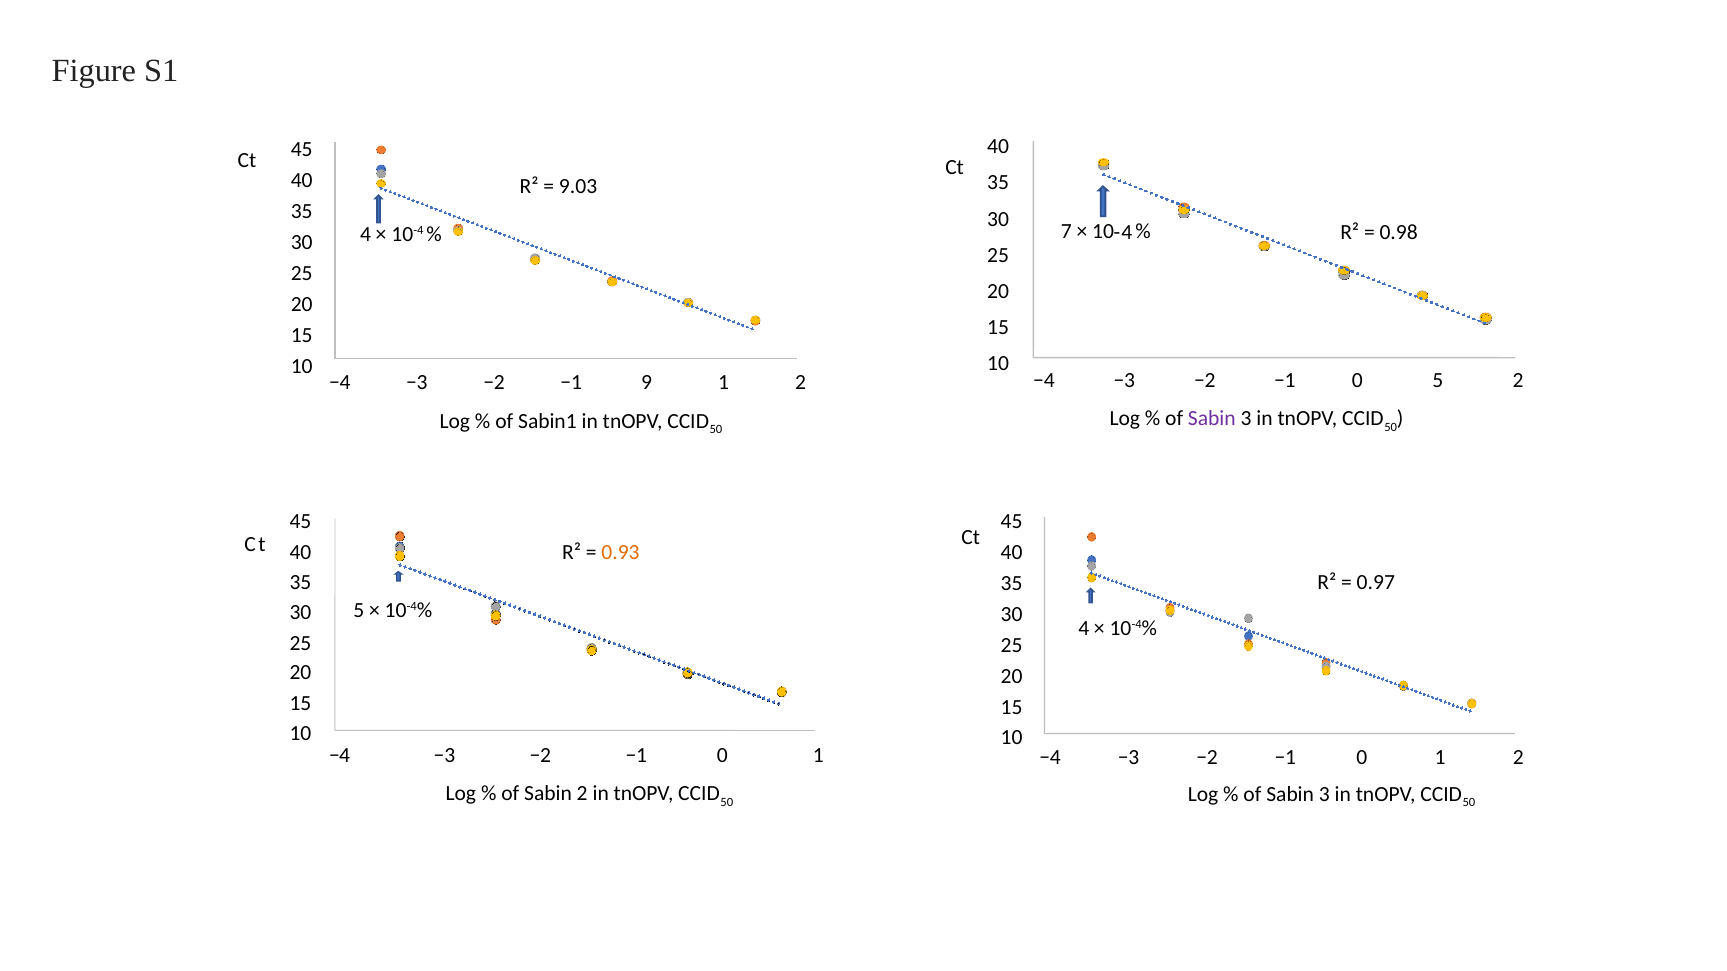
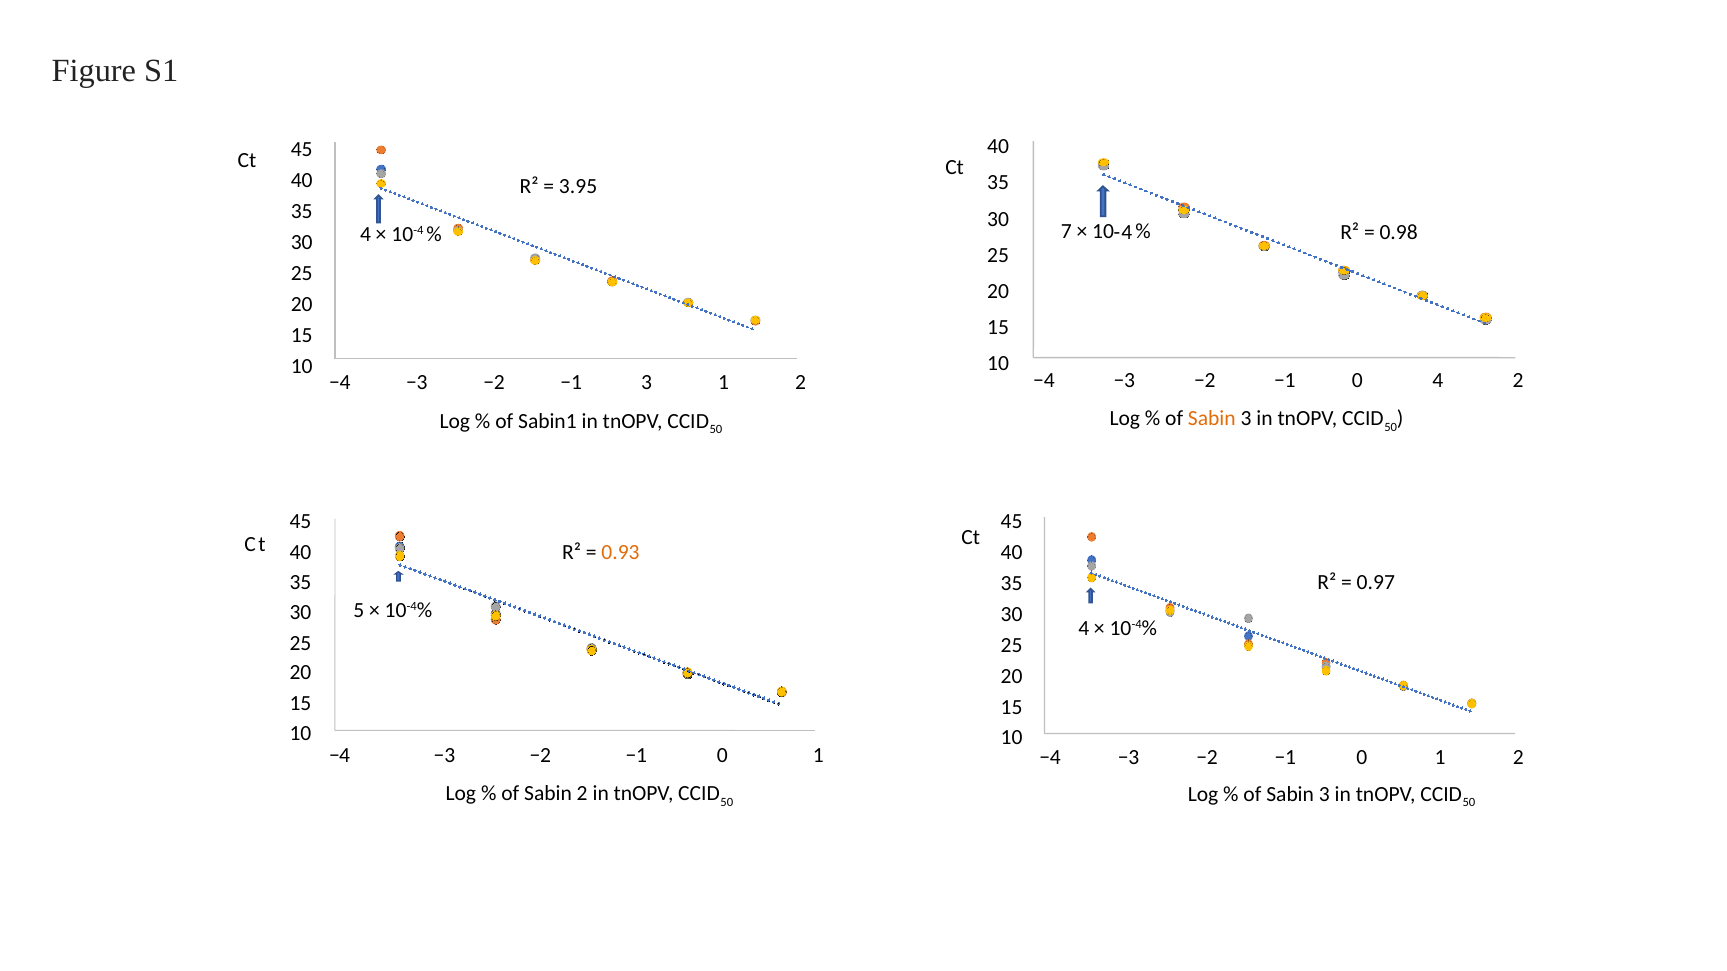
9.03: 9.03 -> 3.95 (578, 187)
0 5: 5 -> 4 (1438, 380)
−1 9: 9 -> 3 (647, 383)
Sabin colour: purple -> orange (1212, 419)
